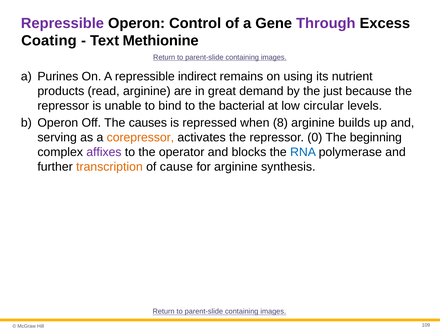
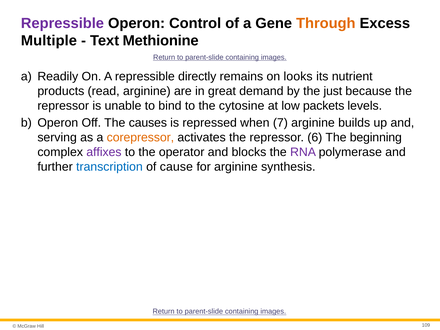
Through colour: purple -> orange (326, 23)
Coating: Coating -> Multiple (49, 41)
Purines: Purines -> Readily (58, 76)
indirect: indirect -> directly (197, 76)
using: using -> looks (298, 76)
bacterial: bacterial -> cytosine (242, 106)
circular: circular -> packets (324, 106)
8: 8 -> 7 (280, 123)
0: 0 -> 6 (315, 138)
RNA colour: blue -> purple (303, 152)
transcription colour: orange -> blue (109, 167)
